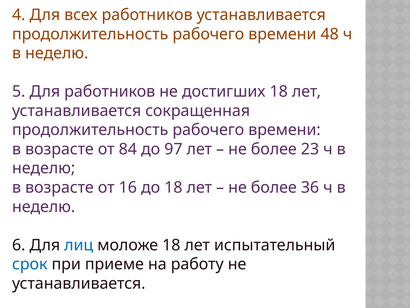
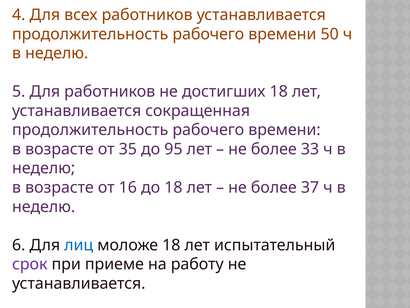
48: 48 -> 50 (330, 34)
84: 84 -> 35 (128, 149)
97: 97 -> 95 (173, 149)
23: 23 -> 33 (310, 149)
36: 36 -> 37 (310, 187)
срок colour: blue -> purple (30, 264)
